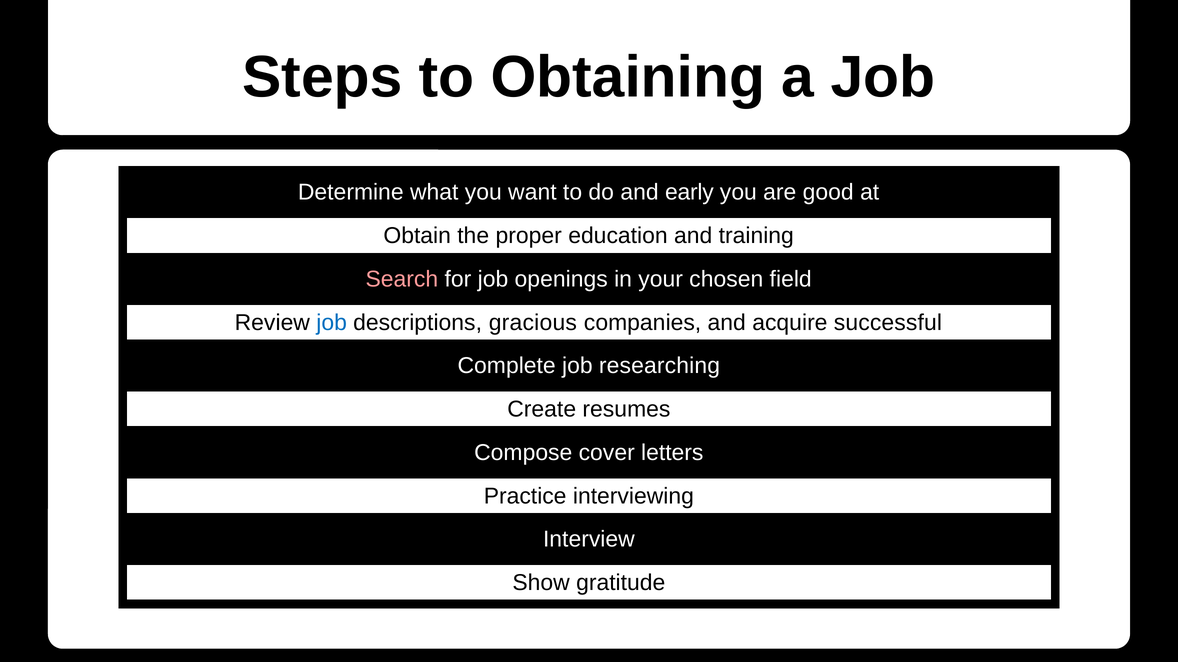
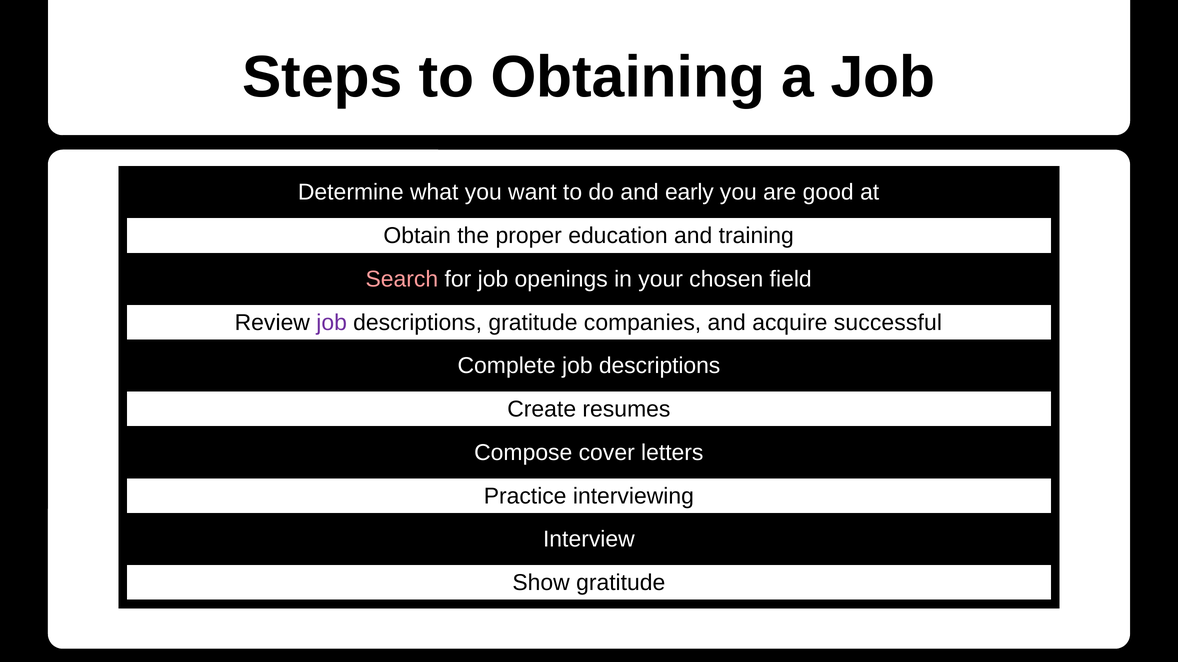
job colour: blue -> purple (332, 323)
descriptions gracious: gracious -> gratitude (533, 323)
Complete job researching: researching -> descriptions (660, 366)
